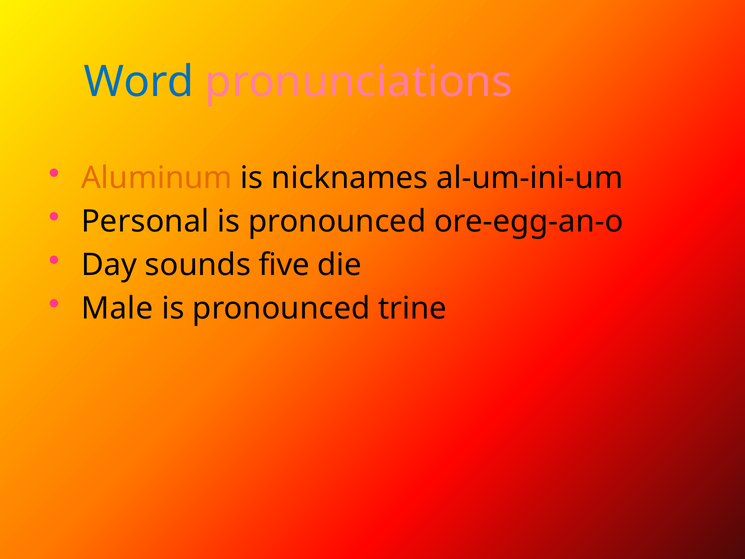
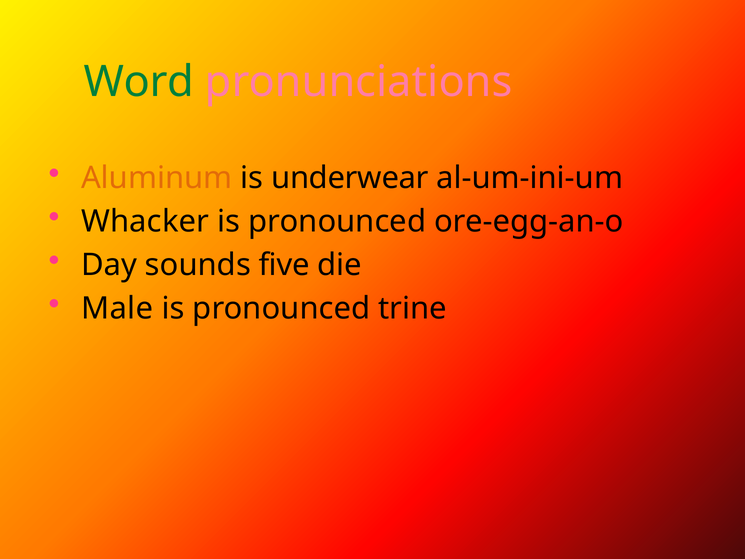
Word colour: blue -> green (139, 82)
nicknames: nicknames -> underwear (350, 178)
Personal: Personal -> Whacker (145, 221)
